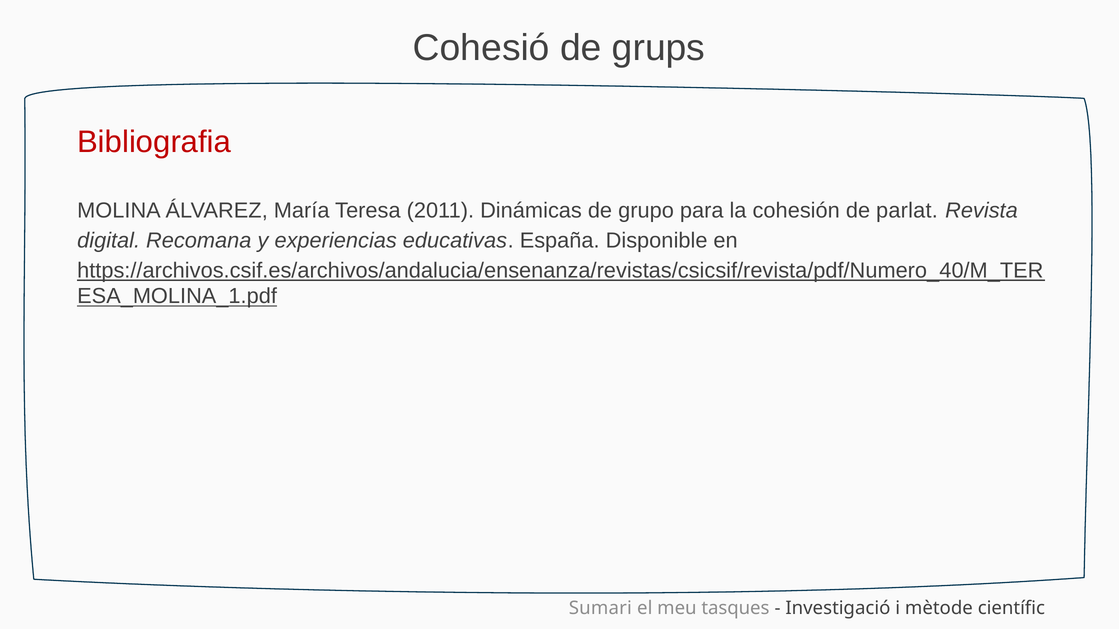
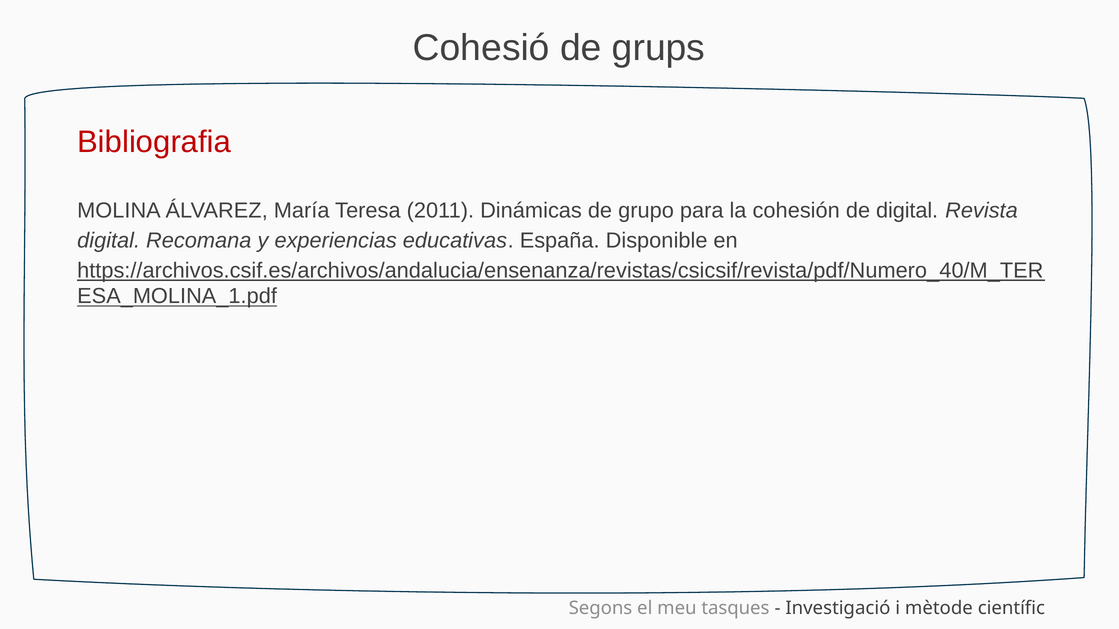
de parlat: parlat -> digital (907, 211)
Sumari: Sumari -> Segons (600, 608)
